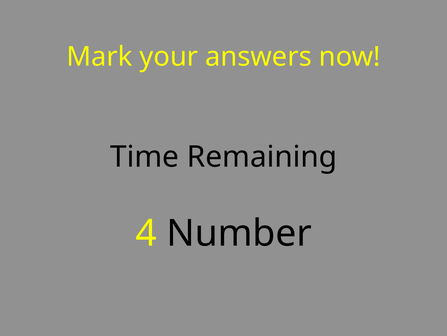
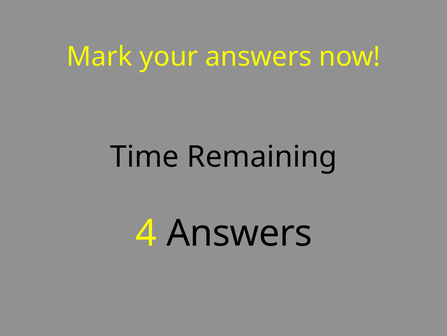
4 Number: Number -> Answers (239, 233)
